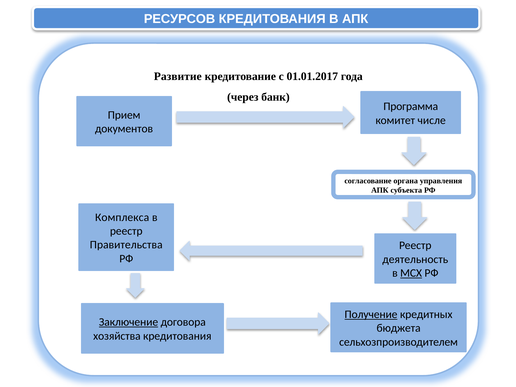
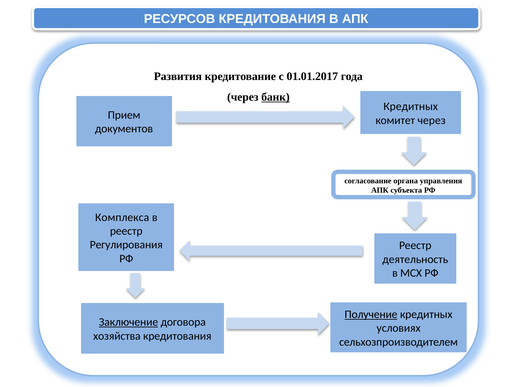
Развитие: Развитие -> Развития (178, 76)
банк underline: none -> present (275, 97)
Программа: Программа -> Кредитных (411, 106)
комитет числе: числе -> через (432, 120)
Правительства: Правительства -> Регулирования (126, 245)
МСХ underline: present -> none (411, 273)
бюджета: бюджета -> условиях (399, 328)
